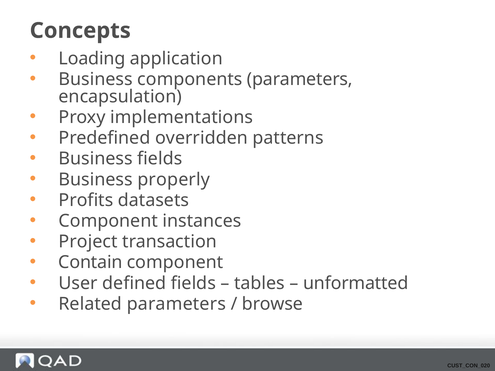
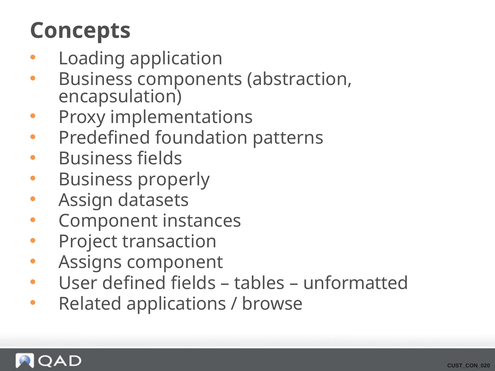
components parameters: parameters -> abstraction (300, 79)
overridden: overridden -> foundation (202, 138)
Profits: Profits -> Assign (86, 200)
Contain: Contain -> Assigns (90, 263)
Related parameters: parameters -> applications (176, 304)
